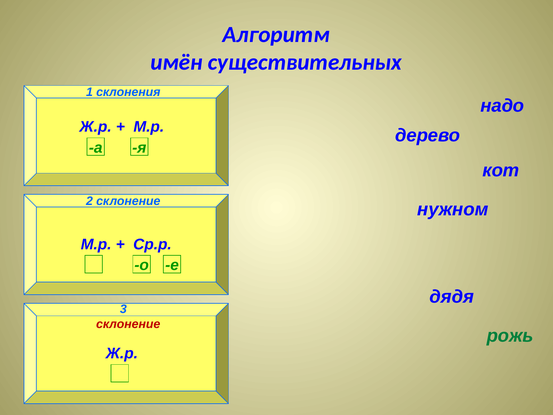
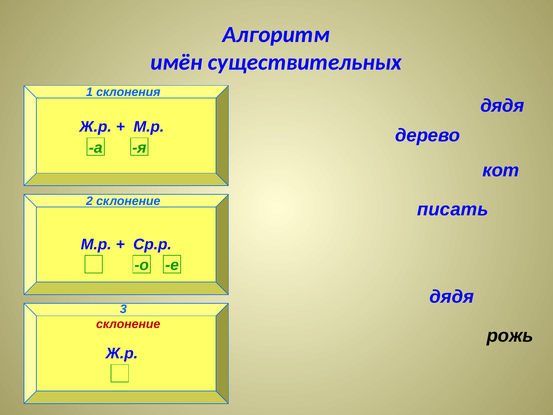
надо: надо -> дядя (502, 106)
нужном: нужном -> писать (453, 209)
рожь colour: green -> black (510, 336)
